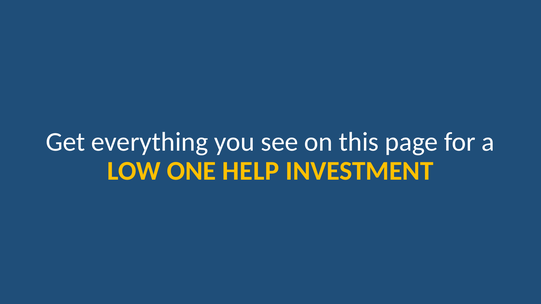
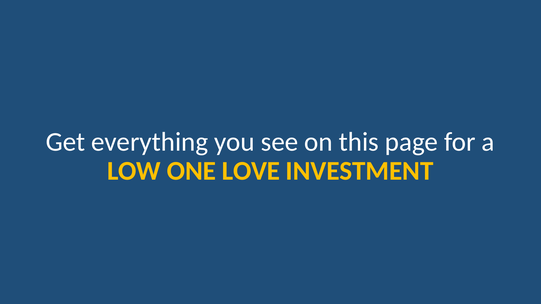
HELP: HELP -> LOVE (251, 171)
